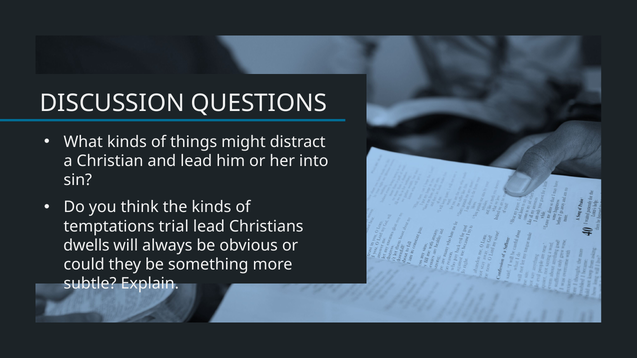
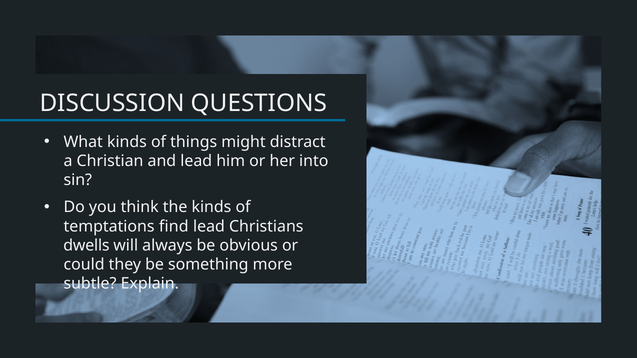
trial: trial -> find (174, 226)
